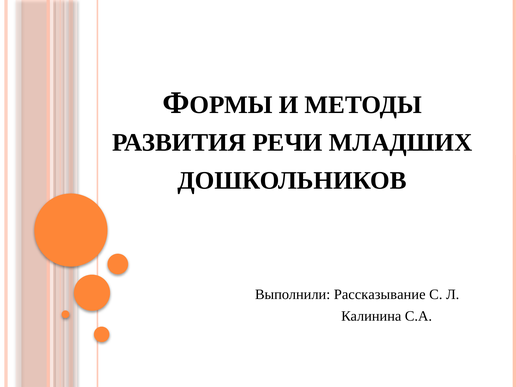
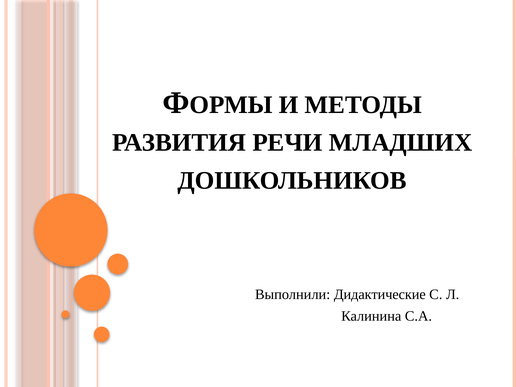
Рассказывание: Рассказывание -> Дидактические (380, 295)
